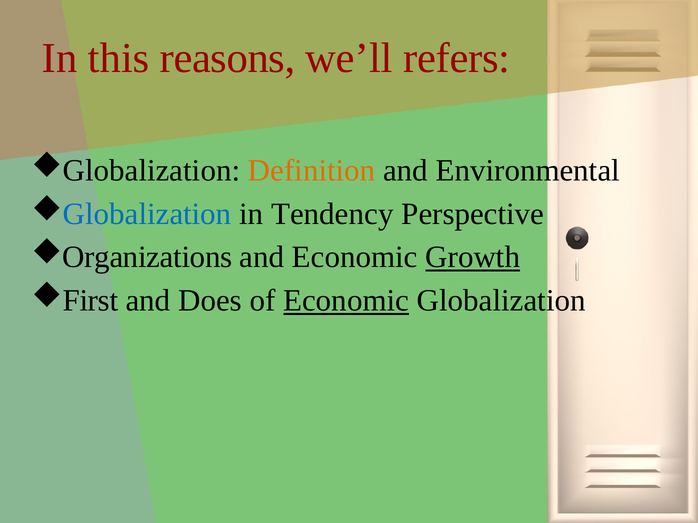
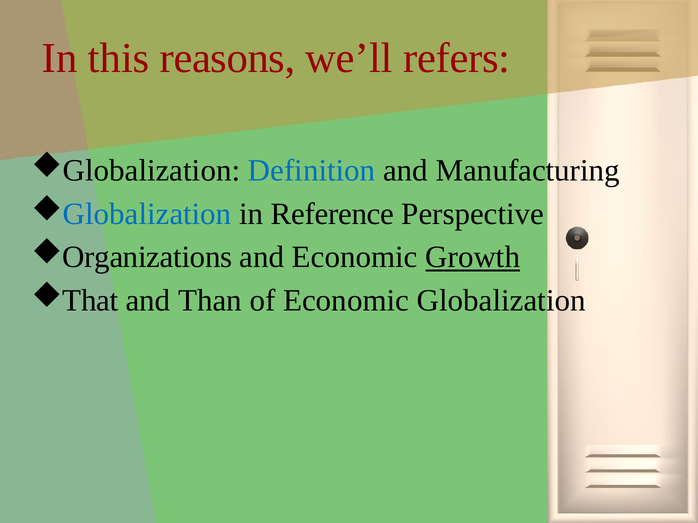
Definition colour: orange -> blue (312, 171)
Environmental: Environmental -> Manufacturing (528, 171)
Tendency: Tendency -> Reference (333, 214)
First: First -> That (90, 301)
Does: Does -> Than (210, 301)
Economic underline: present -> none (346, 301)
